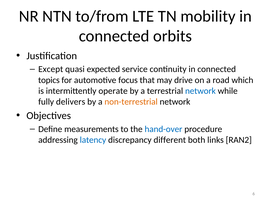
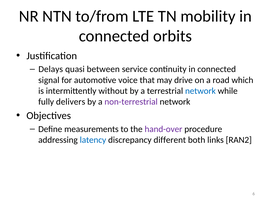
Except: Except -> Delays (51, 69)
expected: expected -> between (103, 69)
topics: topics -> signal (49, 80)
focus: focus -> voice (128, 80)
operate: operate -> without (113, 91)
non-terrestrial colour: orange -> purple (131, 102)
hand-over colour: blue -> purple (163, 129)
